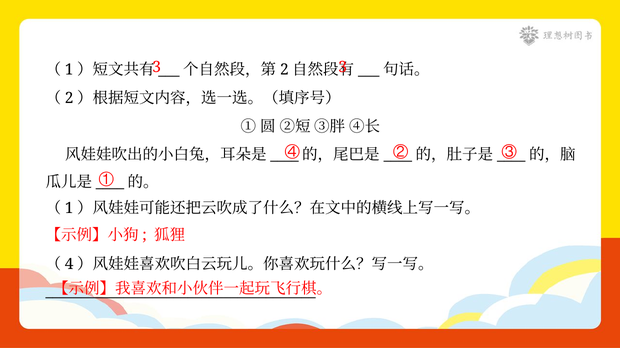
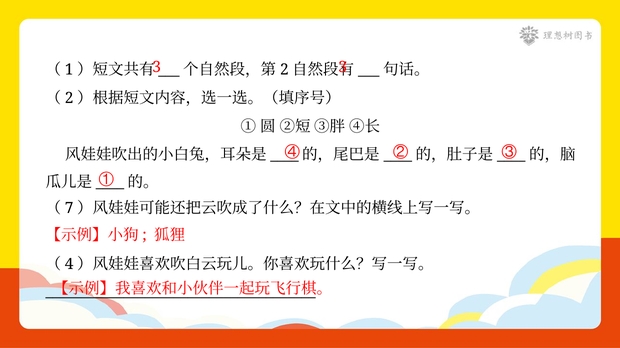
1: 1 -> 7 (69, 208)
